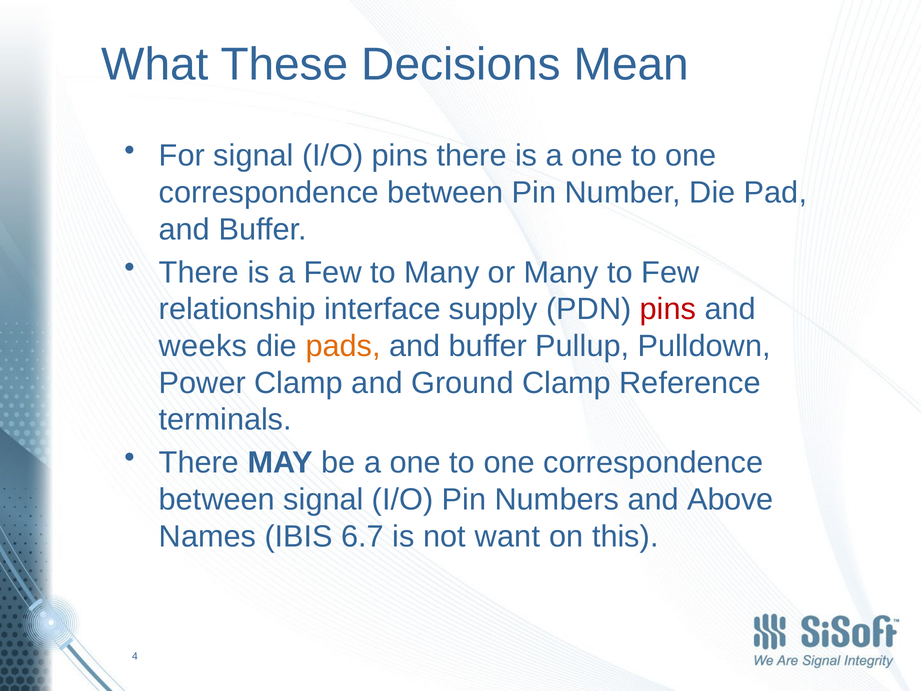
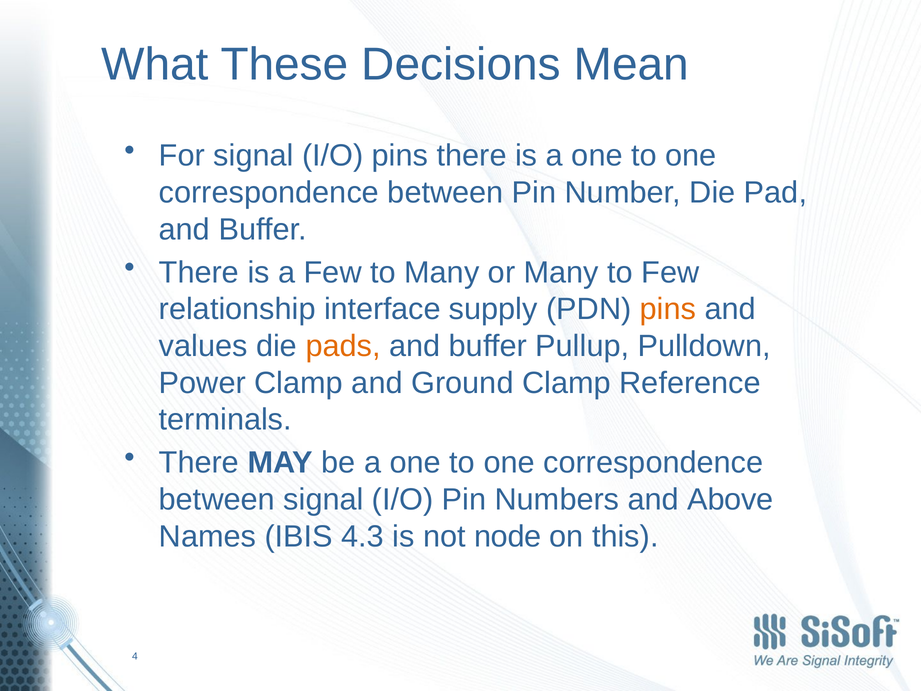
pins colour: red -> orange (668, 309)
weeks: weeks -> values (203, 346)
6.7: 6.7 -> 4.3 (363, 536)
want: want -> node (508, 536)
